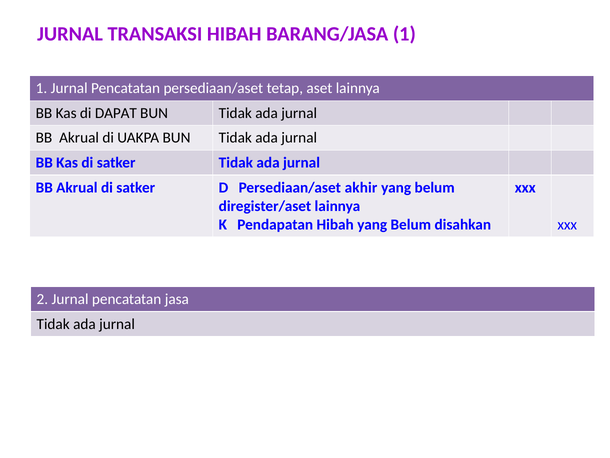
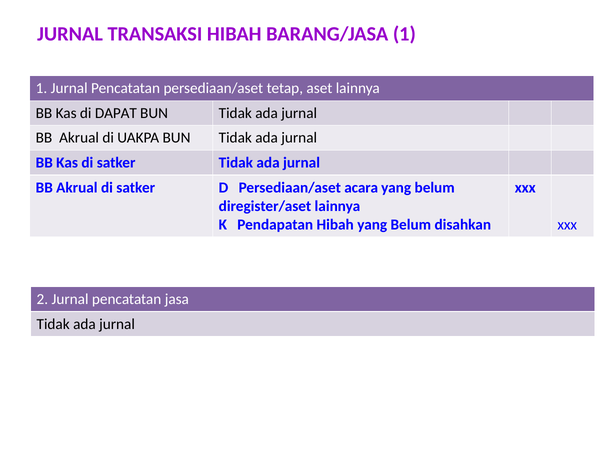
akhir: akhir -> acara (361, 187)
